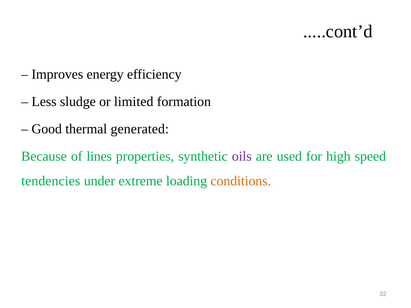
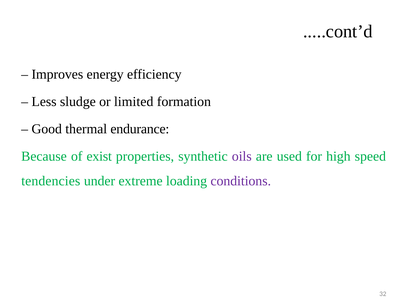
generated: generated -> endurance (140, 129)
lines: lines -> exist (99, 156)
conditions colour: orange -> purple (241, 181)
